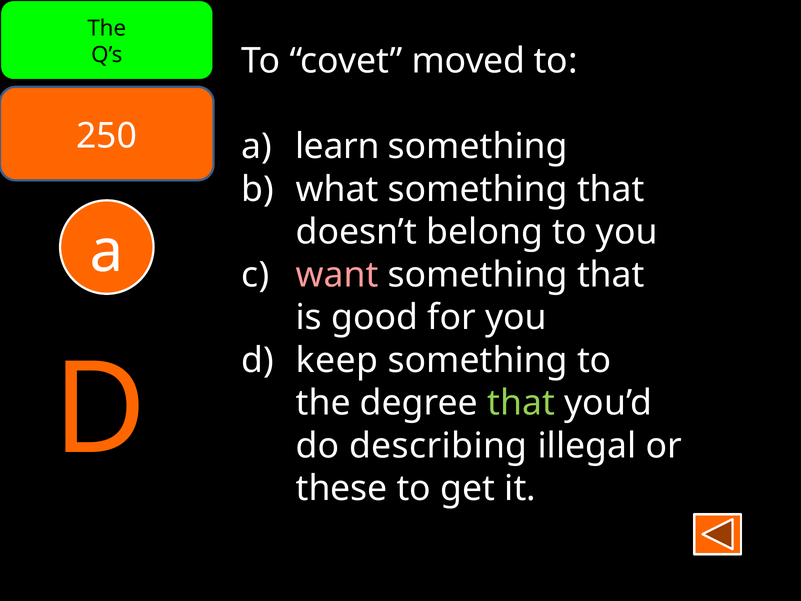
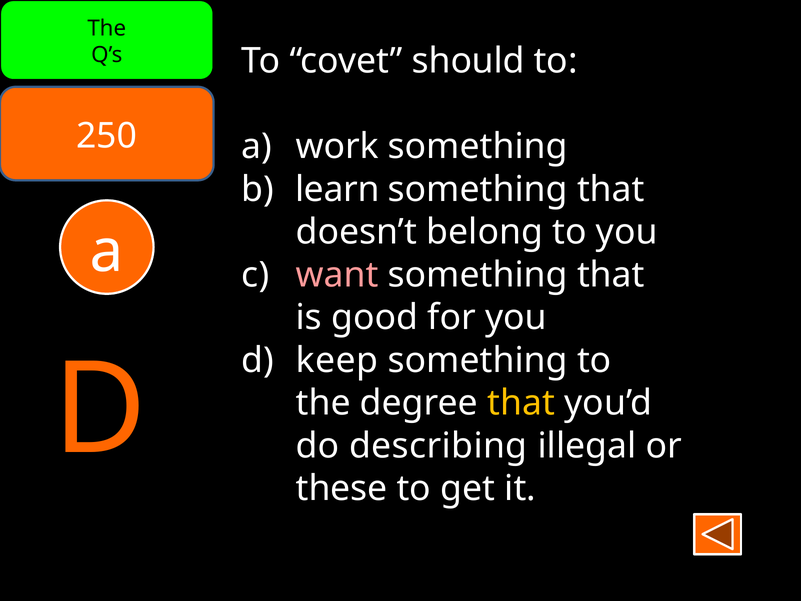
moved: moved -> should (468, 61)
learn: learn -> work (337, 147)
what: what -> learn (337, 189)
that colour: light green -> yellow (521, 403)
